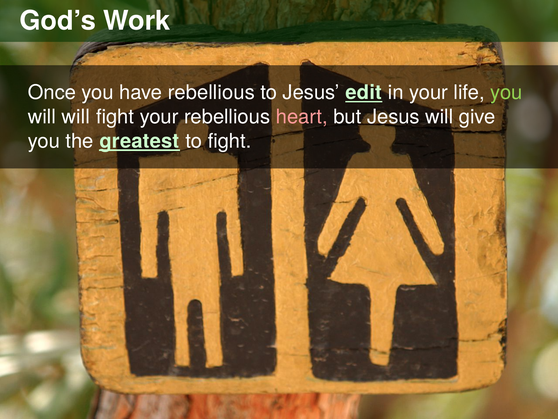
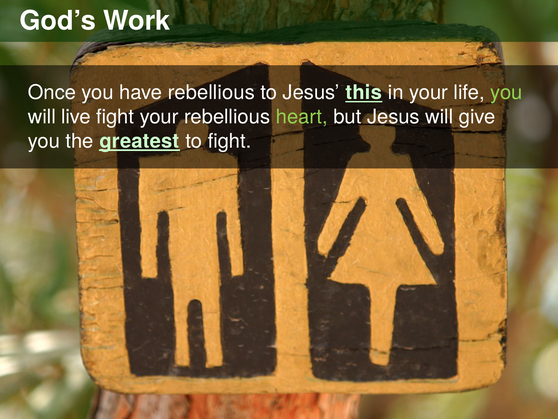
edit: edit -> this (364, 93)
will will: will -> live (76, 117)
heart colour: pink -> light green (302, 117)
